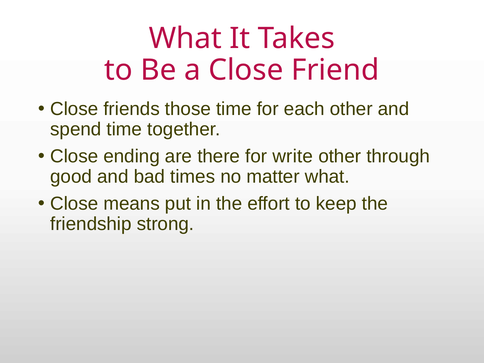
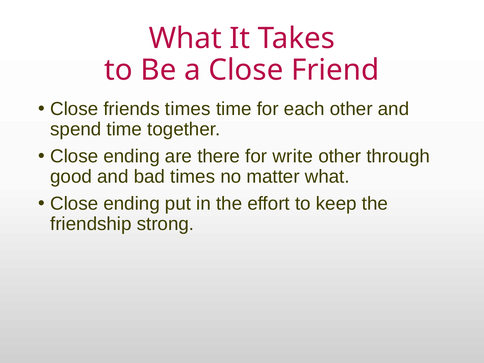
friends those: those -> times (188, 109)
means: means -> ending (132, 204)
